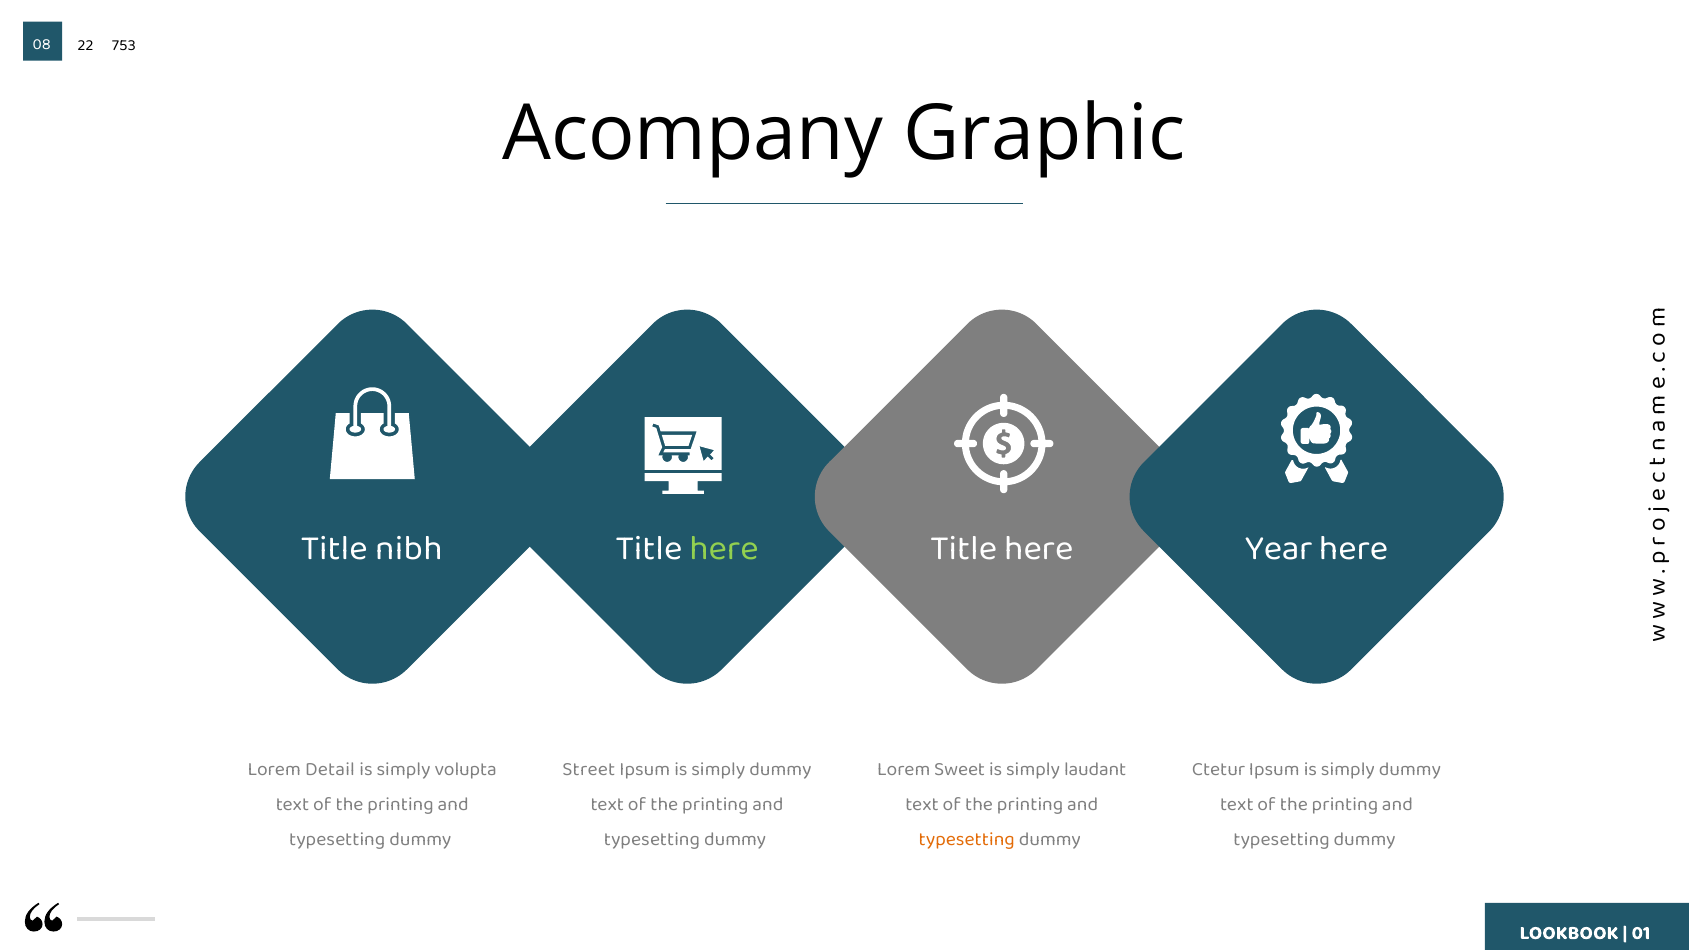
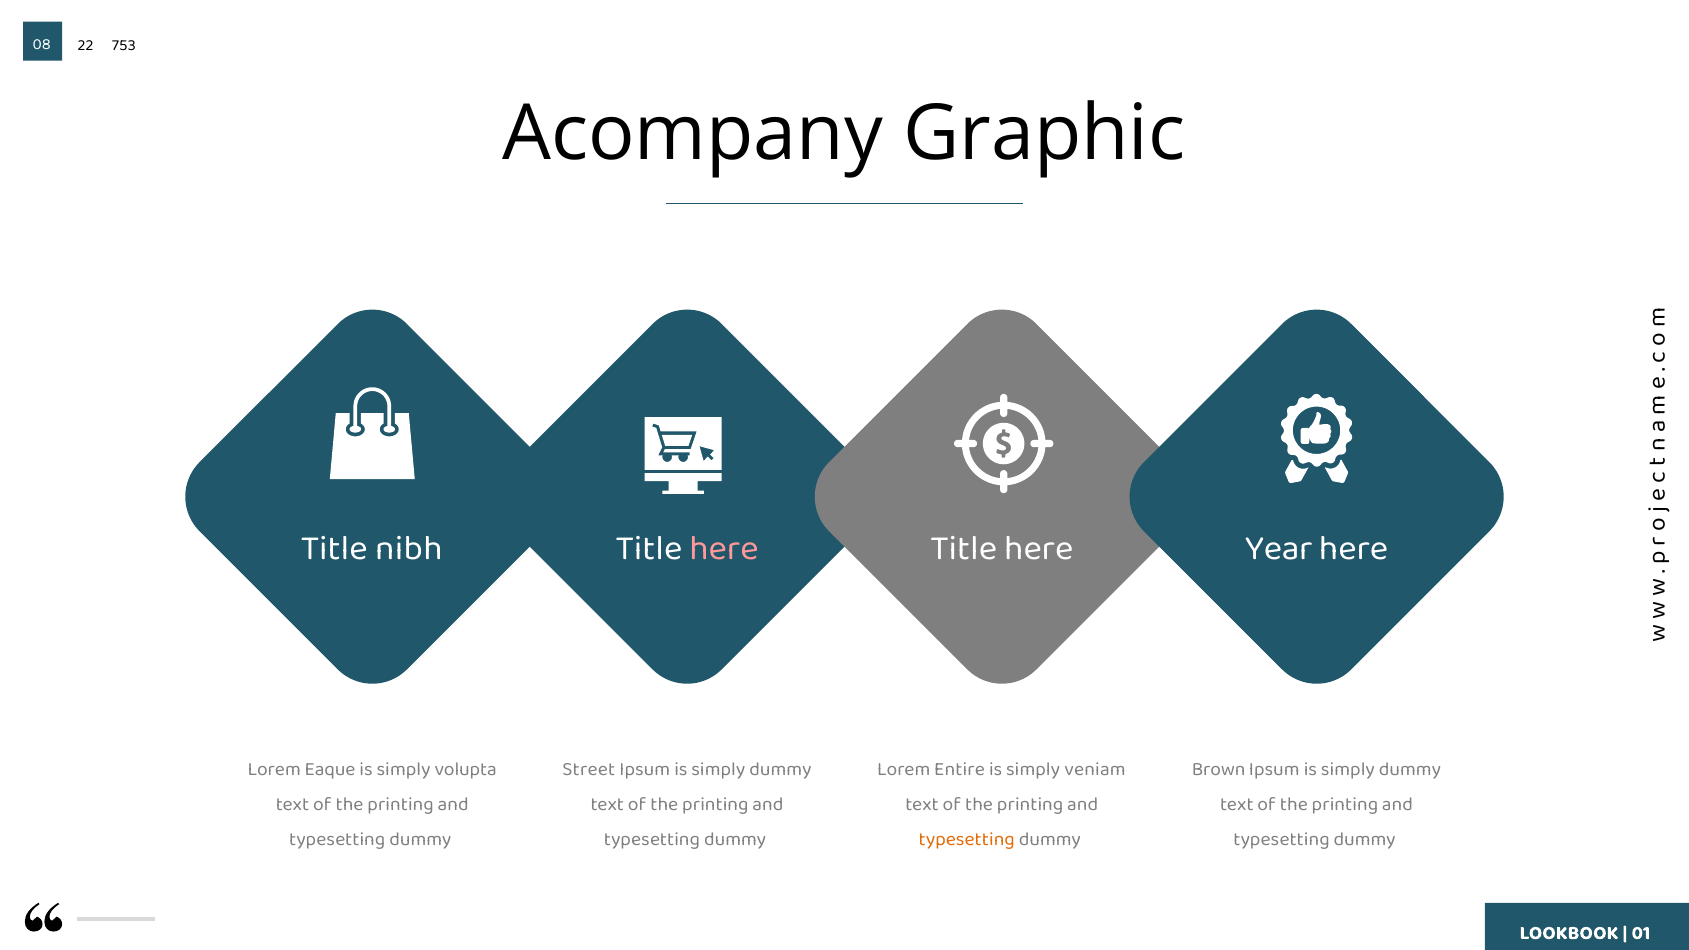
here colour: light green -> pink (724, 548)
Detail: Detail -> Eaque (330, 769)
Sweet: Sweet -> Entire (960, 769)
laudant: laudant -> veniam (1095, 769)
Ctetur: Ctetur -> Brown (1219, 769)
